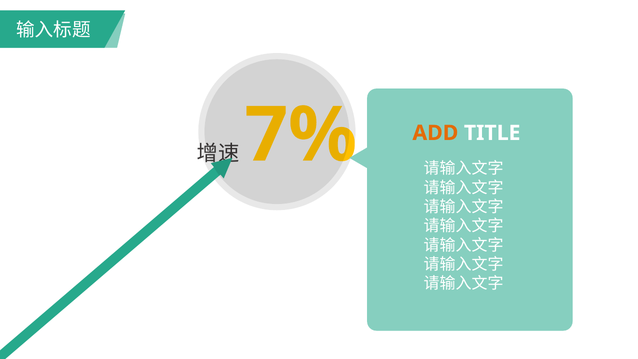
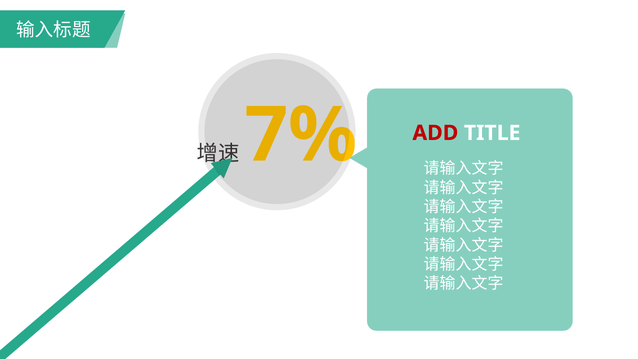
ADD colour: orange -> red (435, 133)
